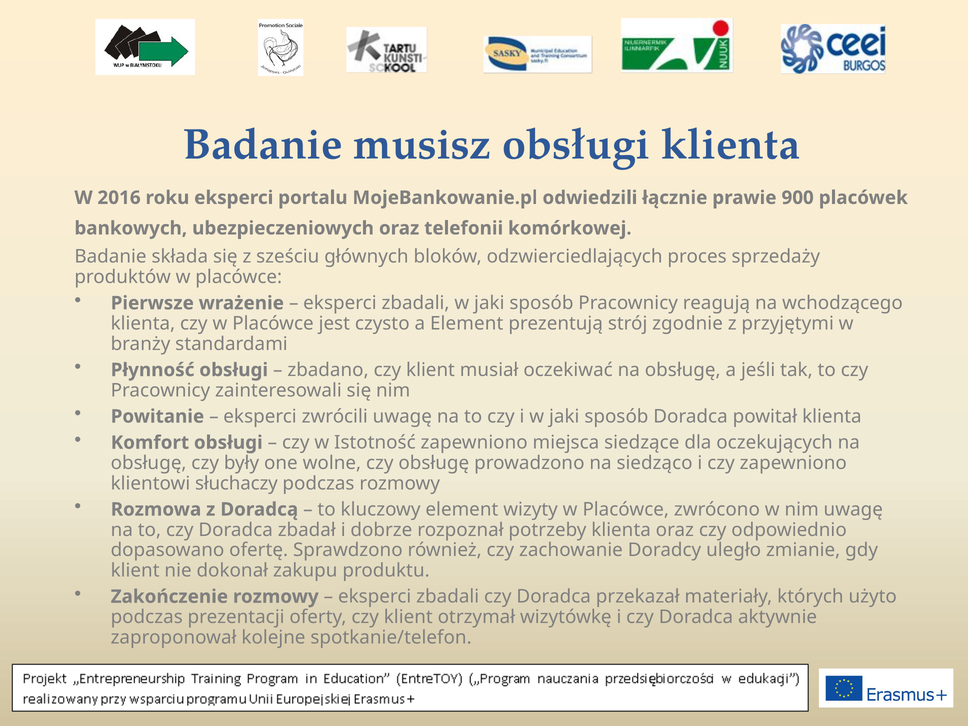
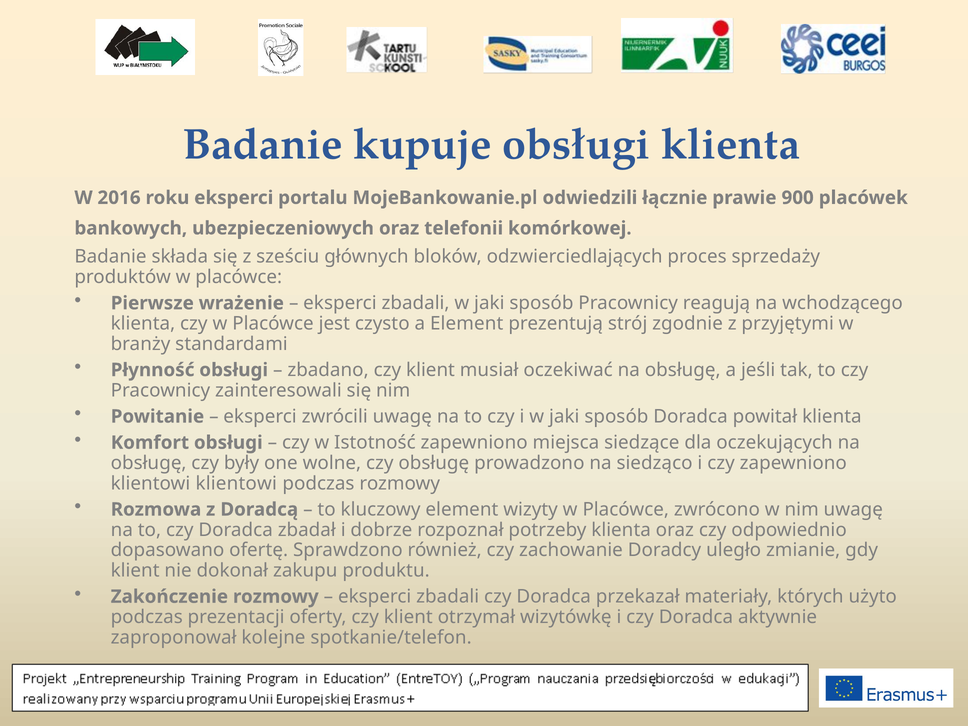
musisz: musisz -> kupuje (423, 145)
klientowi słuchaczy: słuchaczy -> klientowi (236, 483)
